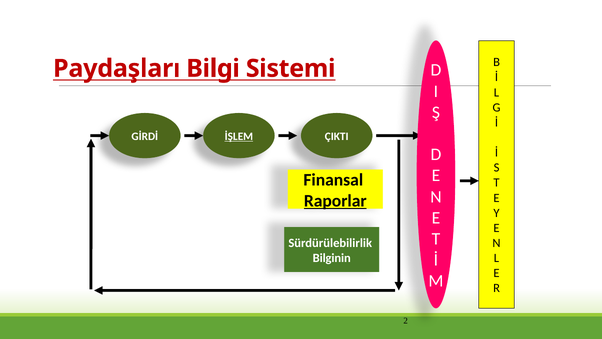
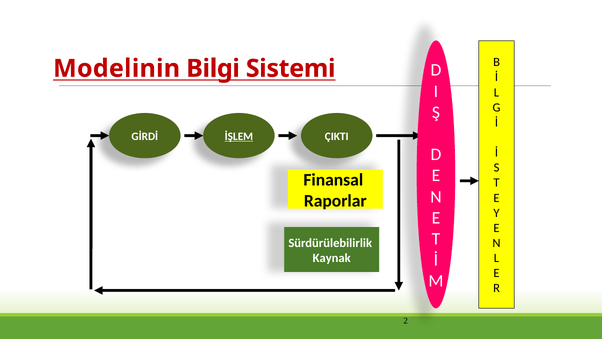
Paydaşları: Paydaşları -> Modelinin (117, 68)
Raporlar underline: present -> none (335, 201)
Bilginin: Bilginin -> Kaynak (332, 258)
